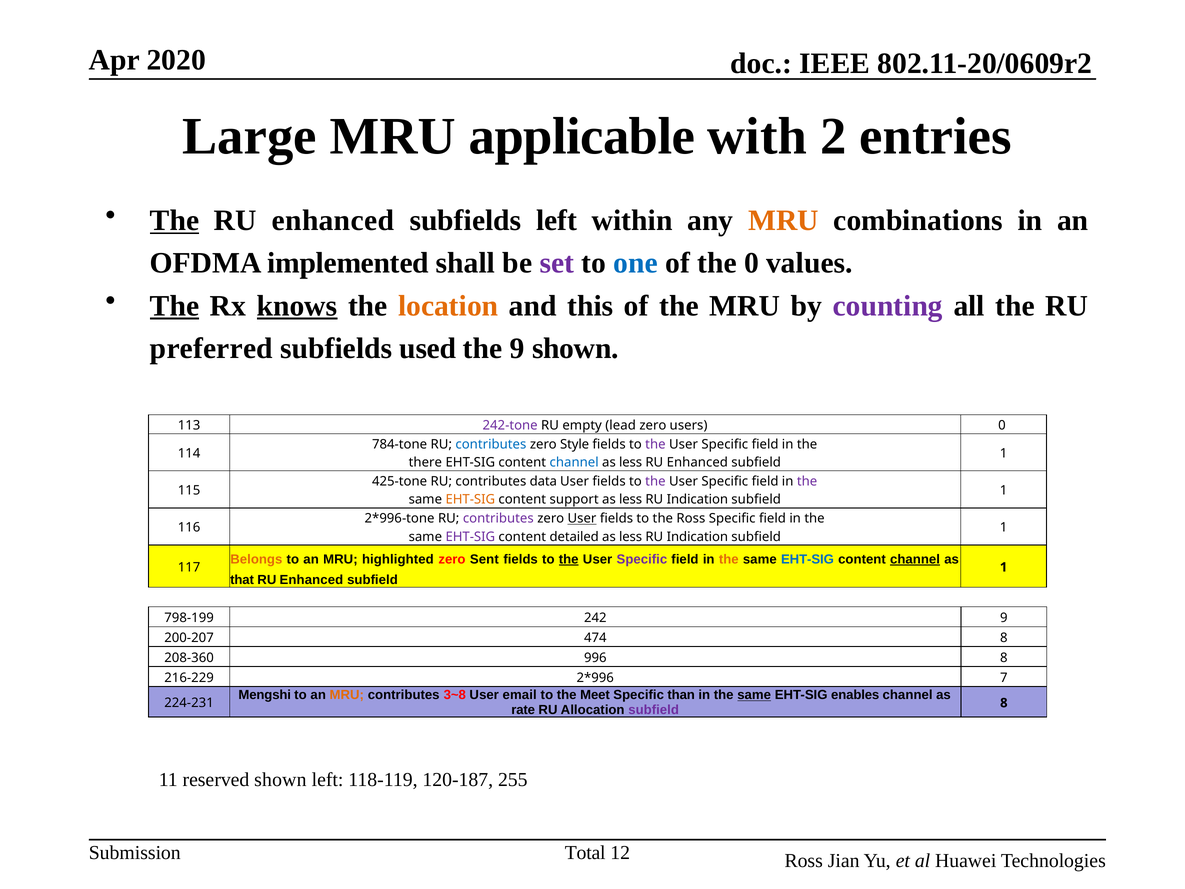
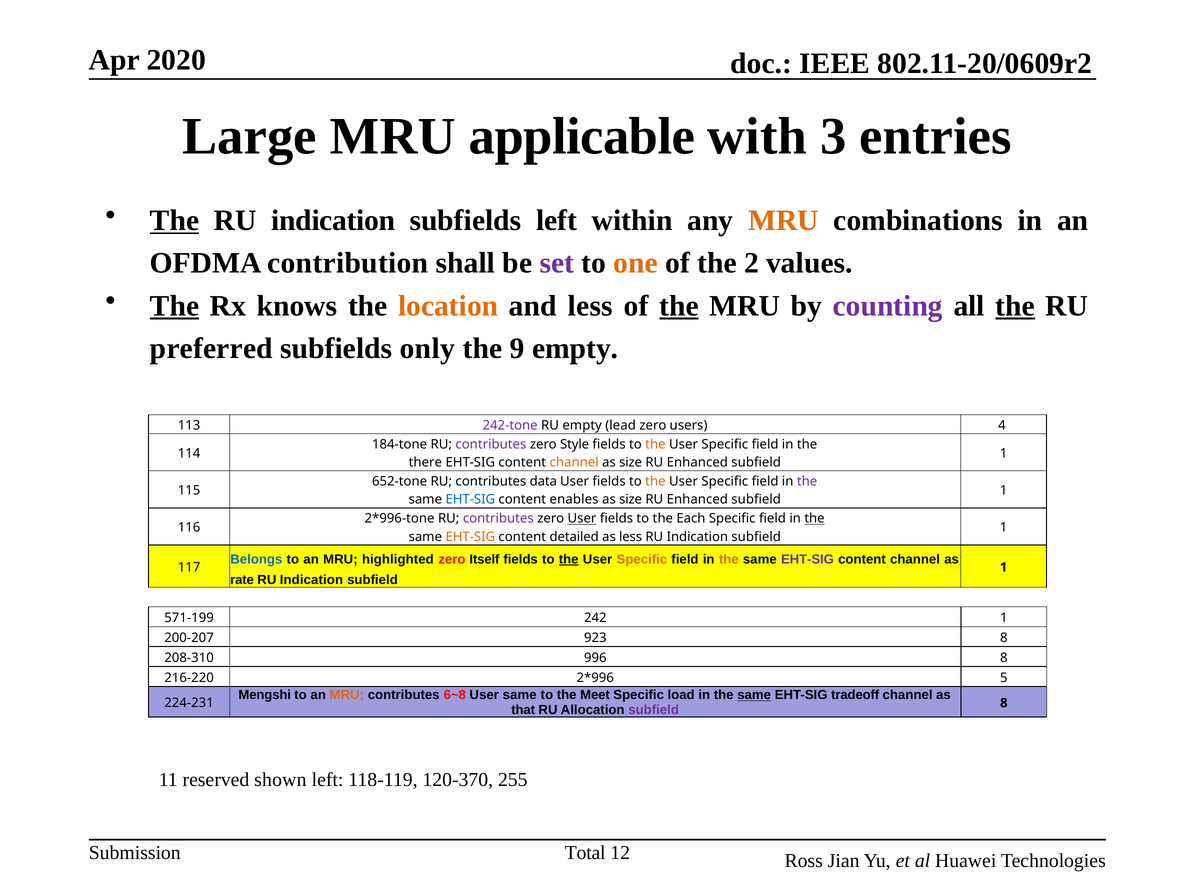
2: 2 -> 3 (833, 136)
enhanced: enhanced -> indication (333, 220)
implemented: implemented -> contribution (348, 263)
one colour: blue -> orange (636, 263)
the 0: 0 -> 2 (752, 263)
knows underline: present -> none (297, 306)
and this: this -> less (590, 306)
the underline: none -> present (679, 306)
the underline: none -> present (1015, 306)
used: used -> only (427, 348)
9 shown: shown -> empty (575, 348)
users 0: 0 -> 4 (1002, 425)
784-tone: 784-tone -> 184-tone (400, 444)
contributes colour: blue -> purple (491, 444)
the colour: purple -> orange (655, 444)
channel colour: blue -> orange (574, 462)
less: less -> size (631, 462)
425-tone: 425-tone -> 652-tone (400, 481)
the colour: purple -> orange (655, 481)
EHT-SIG colour: orange -> blue (470, 499)
support: support -> enables (574, 499)
less: less -> size (631, 499)
Indication: Indication -> Enhanced (697, 499)
the Ross: Ross -> Each (691, 518)
the underline: none -> present (815, 518)
EHT-SIG colour: purple -> orange (470, 537)
Belongs colour: orange -> blue (256, 559)
Sent: Sent -> Itself (484, 559)
Specific colour: purple -> orange (642, 559)
EHT-SIG colour: blue -> purple (807, 559)
channel underline: present -> none (915, 559)
that: that -> rate (242, 580)
Enhanced: Enhanced -> Indication (311, 580)
798-199: 798-199 -> 571-199 (189, 618)
242 9: 9 -> 1 (1004, 618)
474: 474 -> 923 (595, 638)
208-360: 208-360 -> 208-310 (189, 658)
216-229: 216-229 -> 216-220 (189, 677)
7: 7 -> 5 (1004, 677)
3~8: 3~8 -> 6~8 (455, 695)
User email: email -> same (520, 695)
than: than -> load (681, 695)
enables: enables -> tradeoff (855, 695)
rate: rate -> that (523, 710)
120-187: 120-187 -> 120-370 (458, 779)
